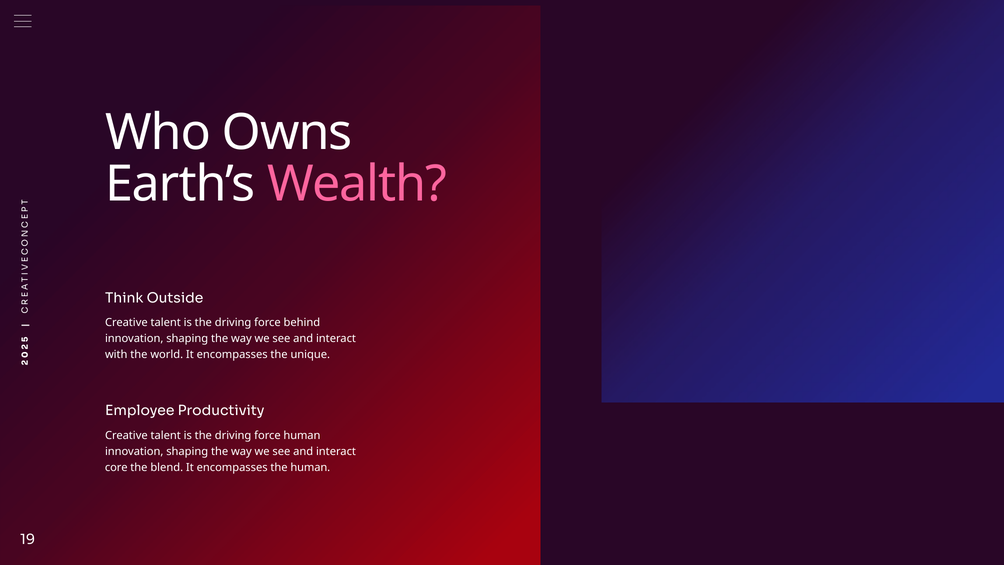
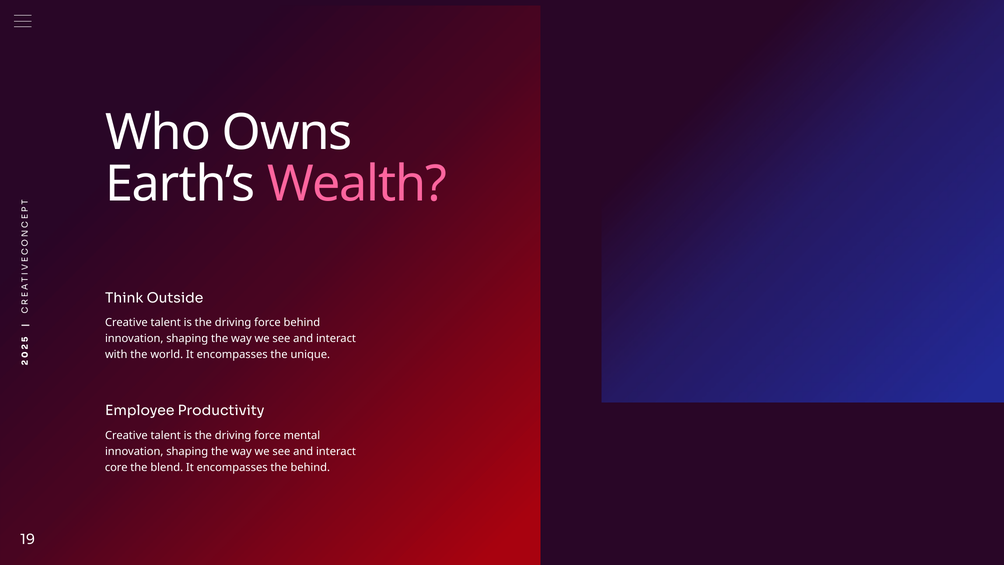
force human: human -> mental (302, 435)
the human: human -> behind (310, 467)
